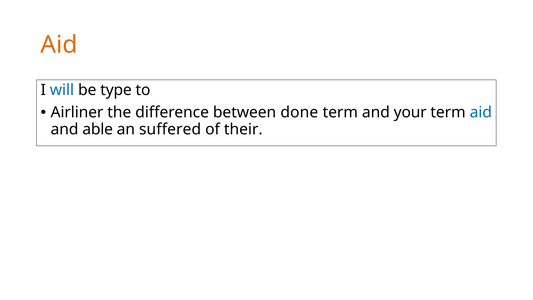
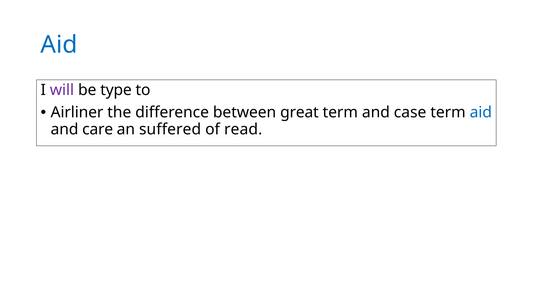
Aid colour: orange -> blue (59, 45)
will colour: blue -> purple (62, 90)
done: done -> great (299, 112)
your: your -> case (410, 112)
able: able -> care (98, 129)
their: their -> read (243, 129)
